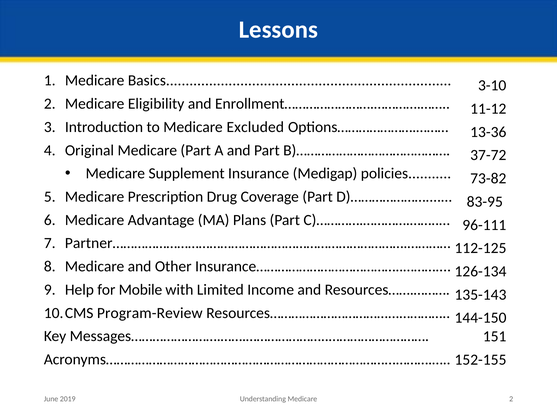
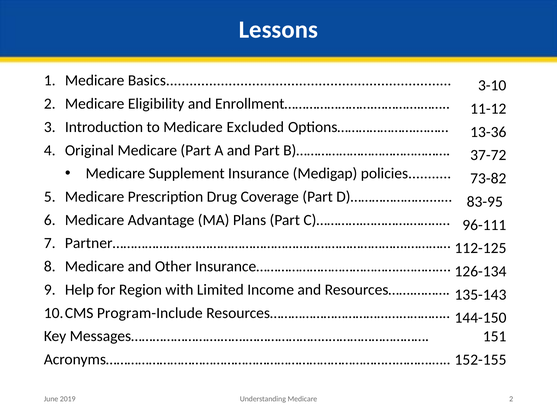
Mobile: Mobile -> Region (140, 289)
Program-Review: Program-Review -> Program-Include (150, 313)
